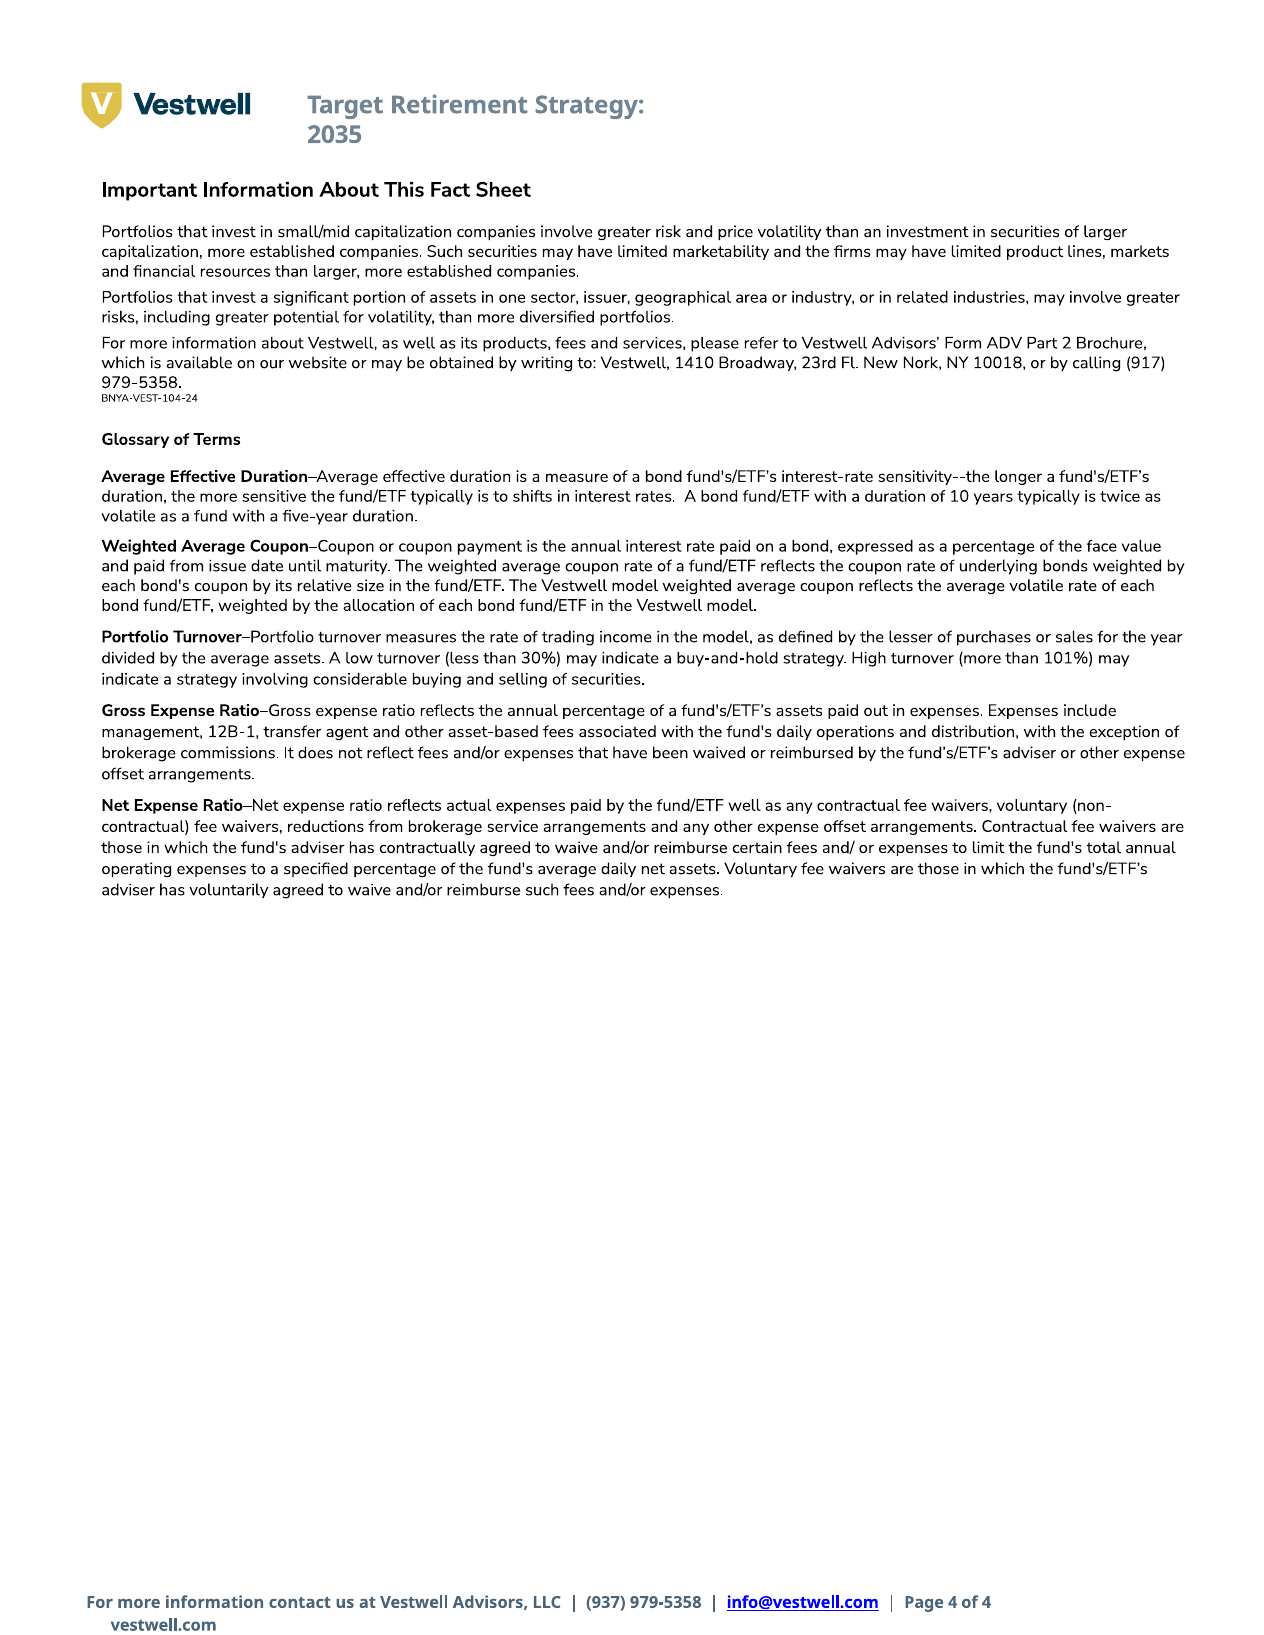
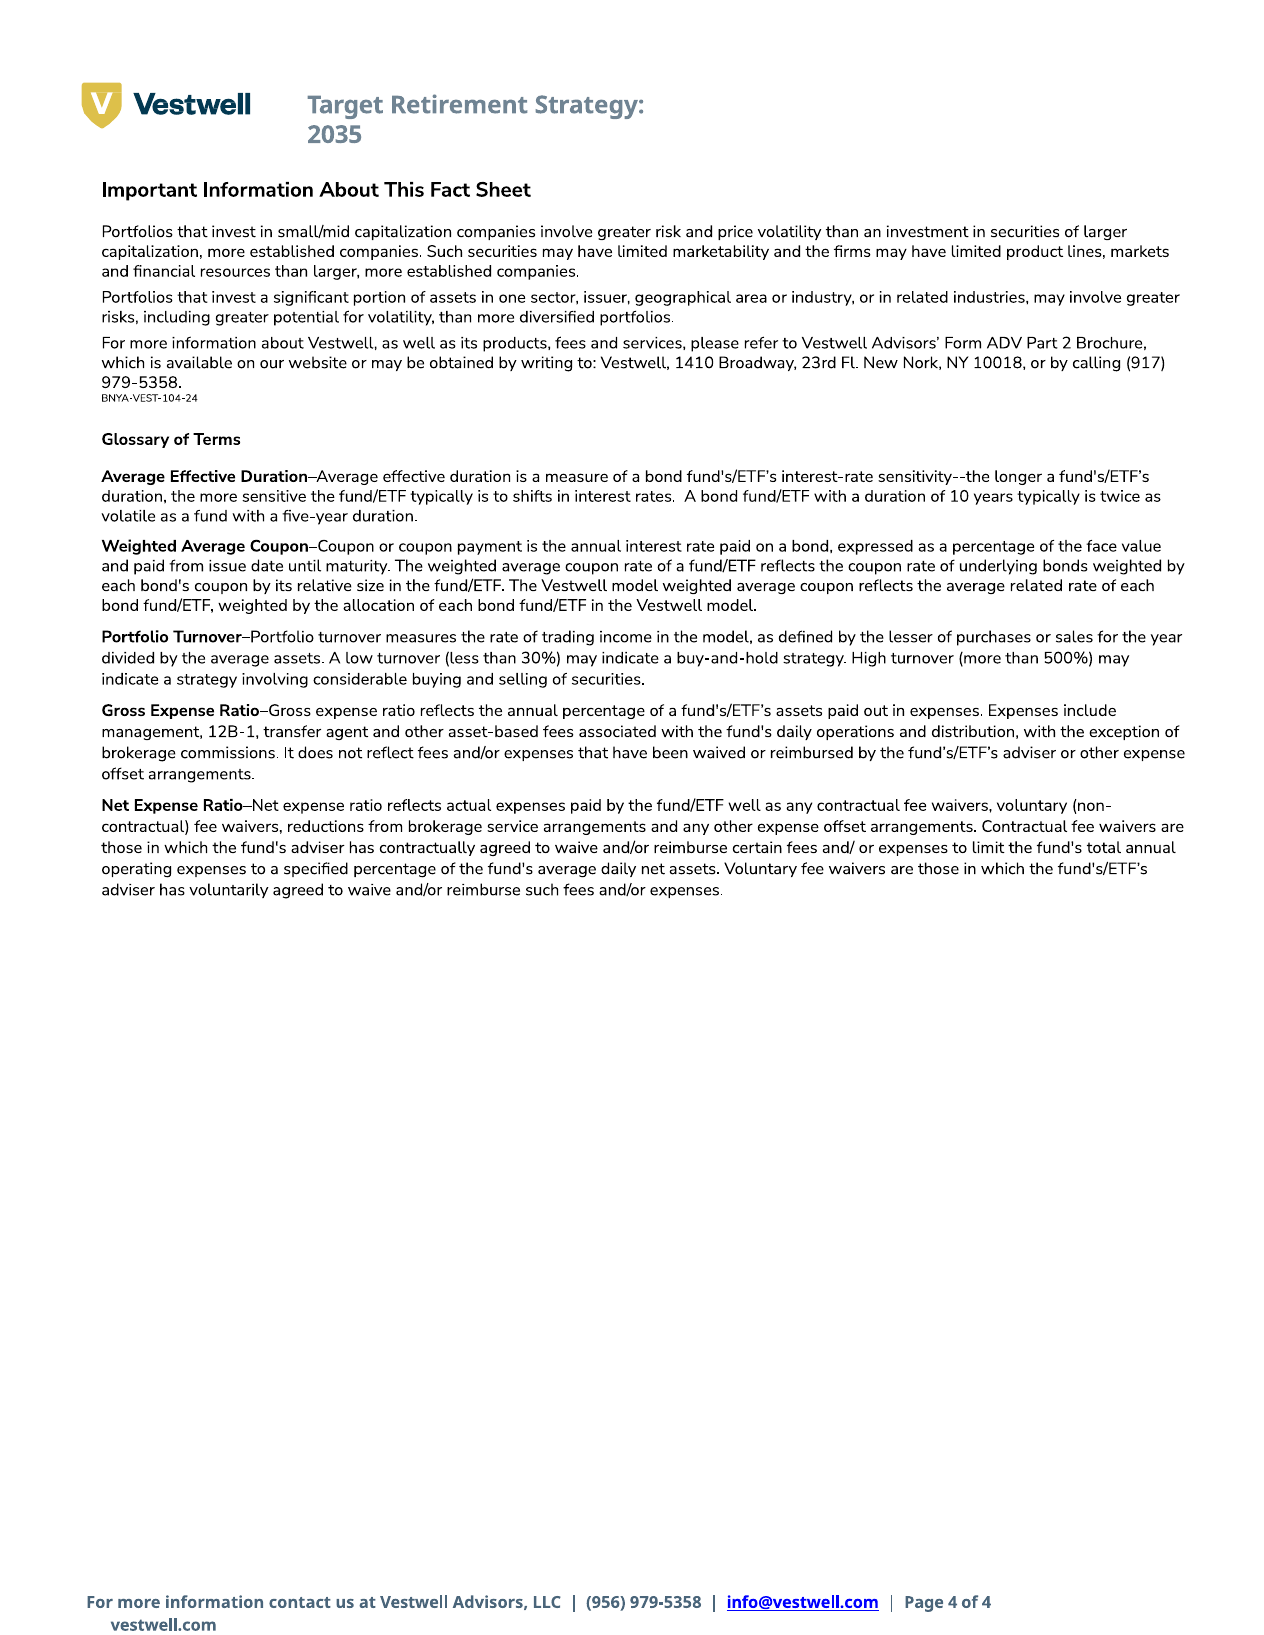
average volatile: volatile -> related (1036, 586)
101%: 101% -> 500% (1068, 658)
937: 937 -> 956 (606, 1603)
